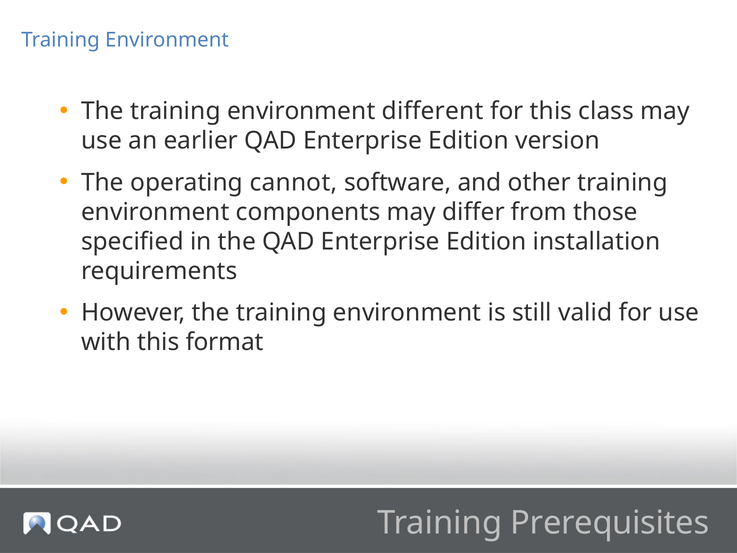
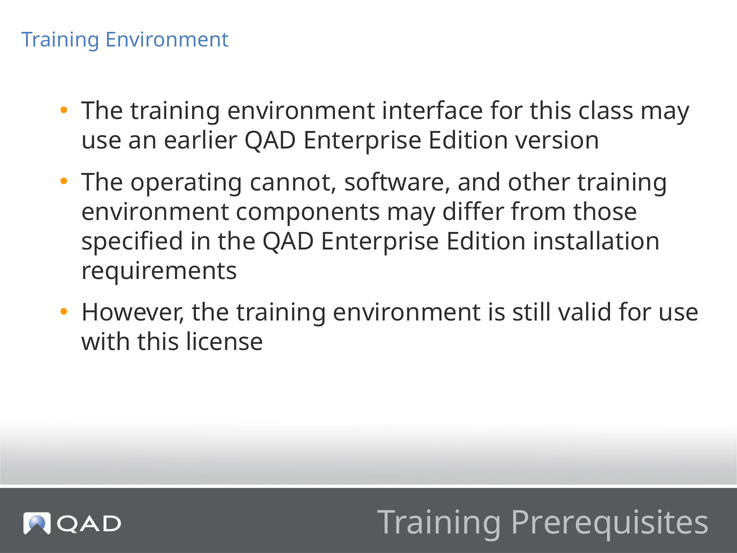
different: different -> interface (433, 111)
format: format -> license (225, 342)
